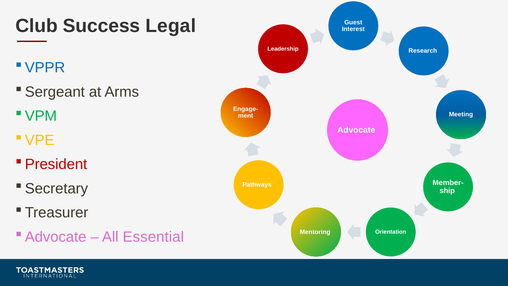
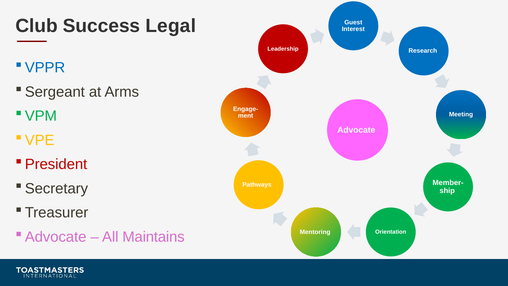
Essential: Essential -> Maintains (153, 237)
